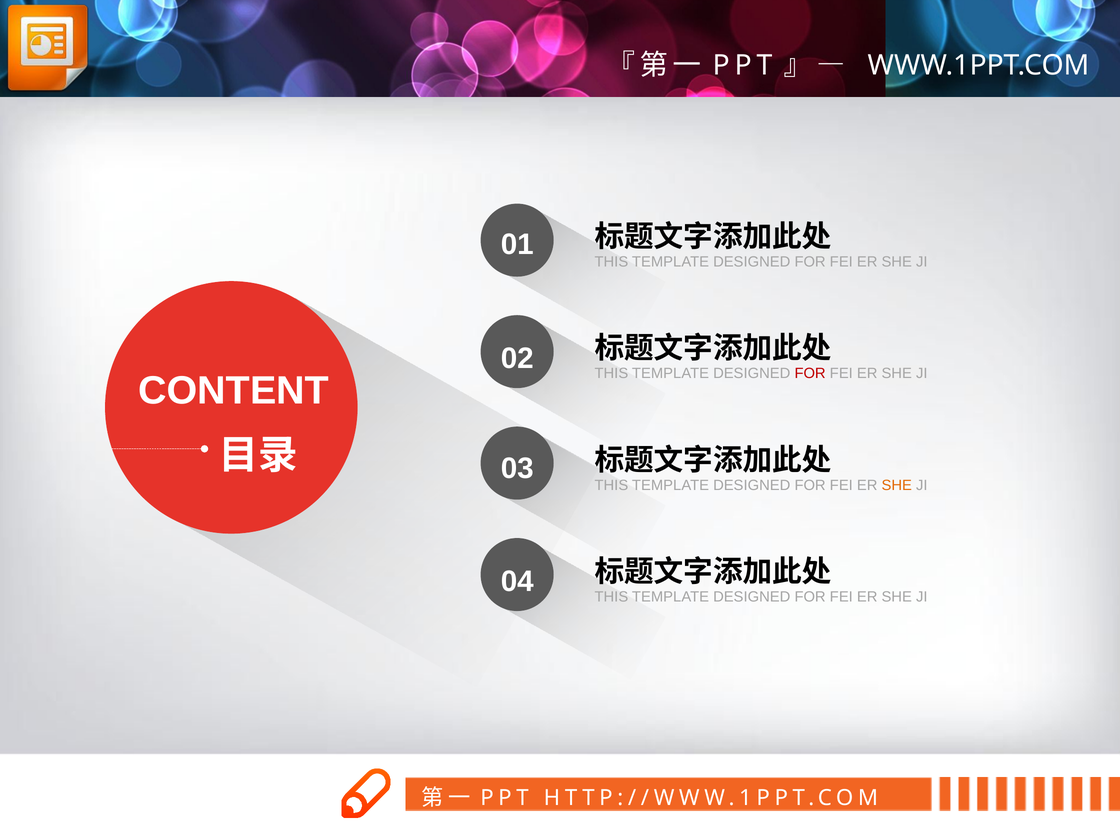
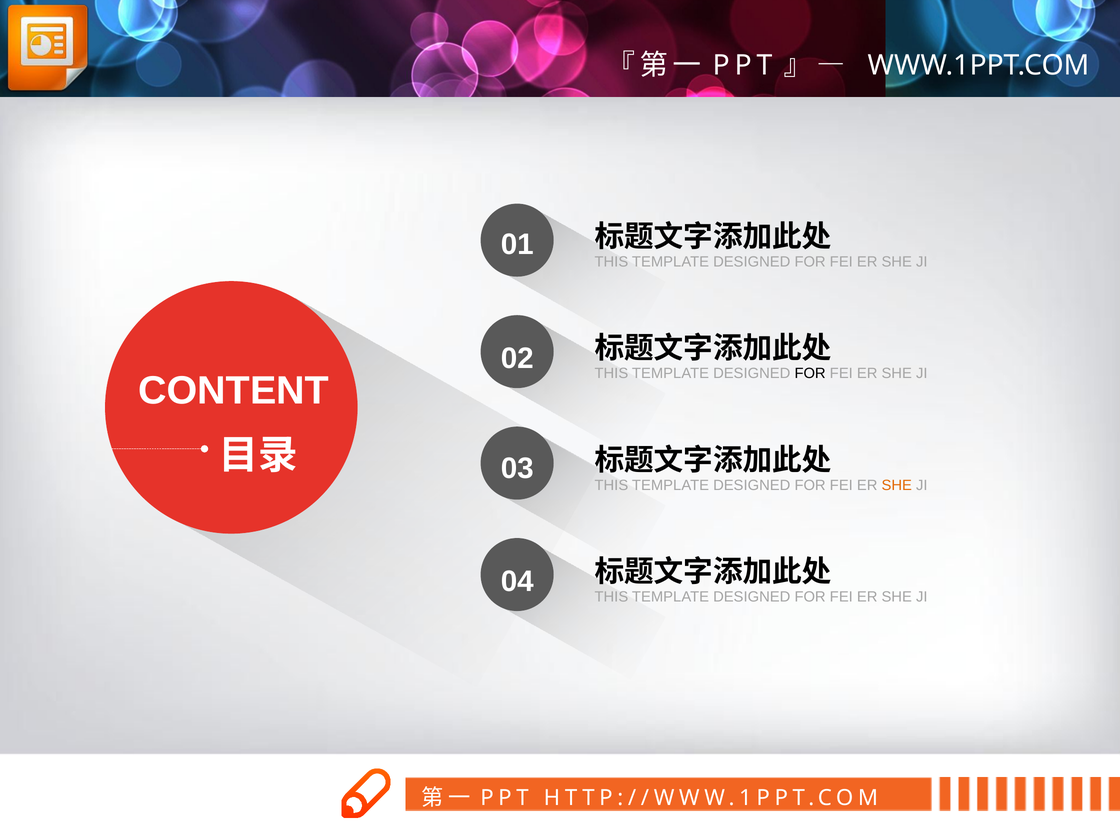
FOR colour: red -> black (810, 373)
